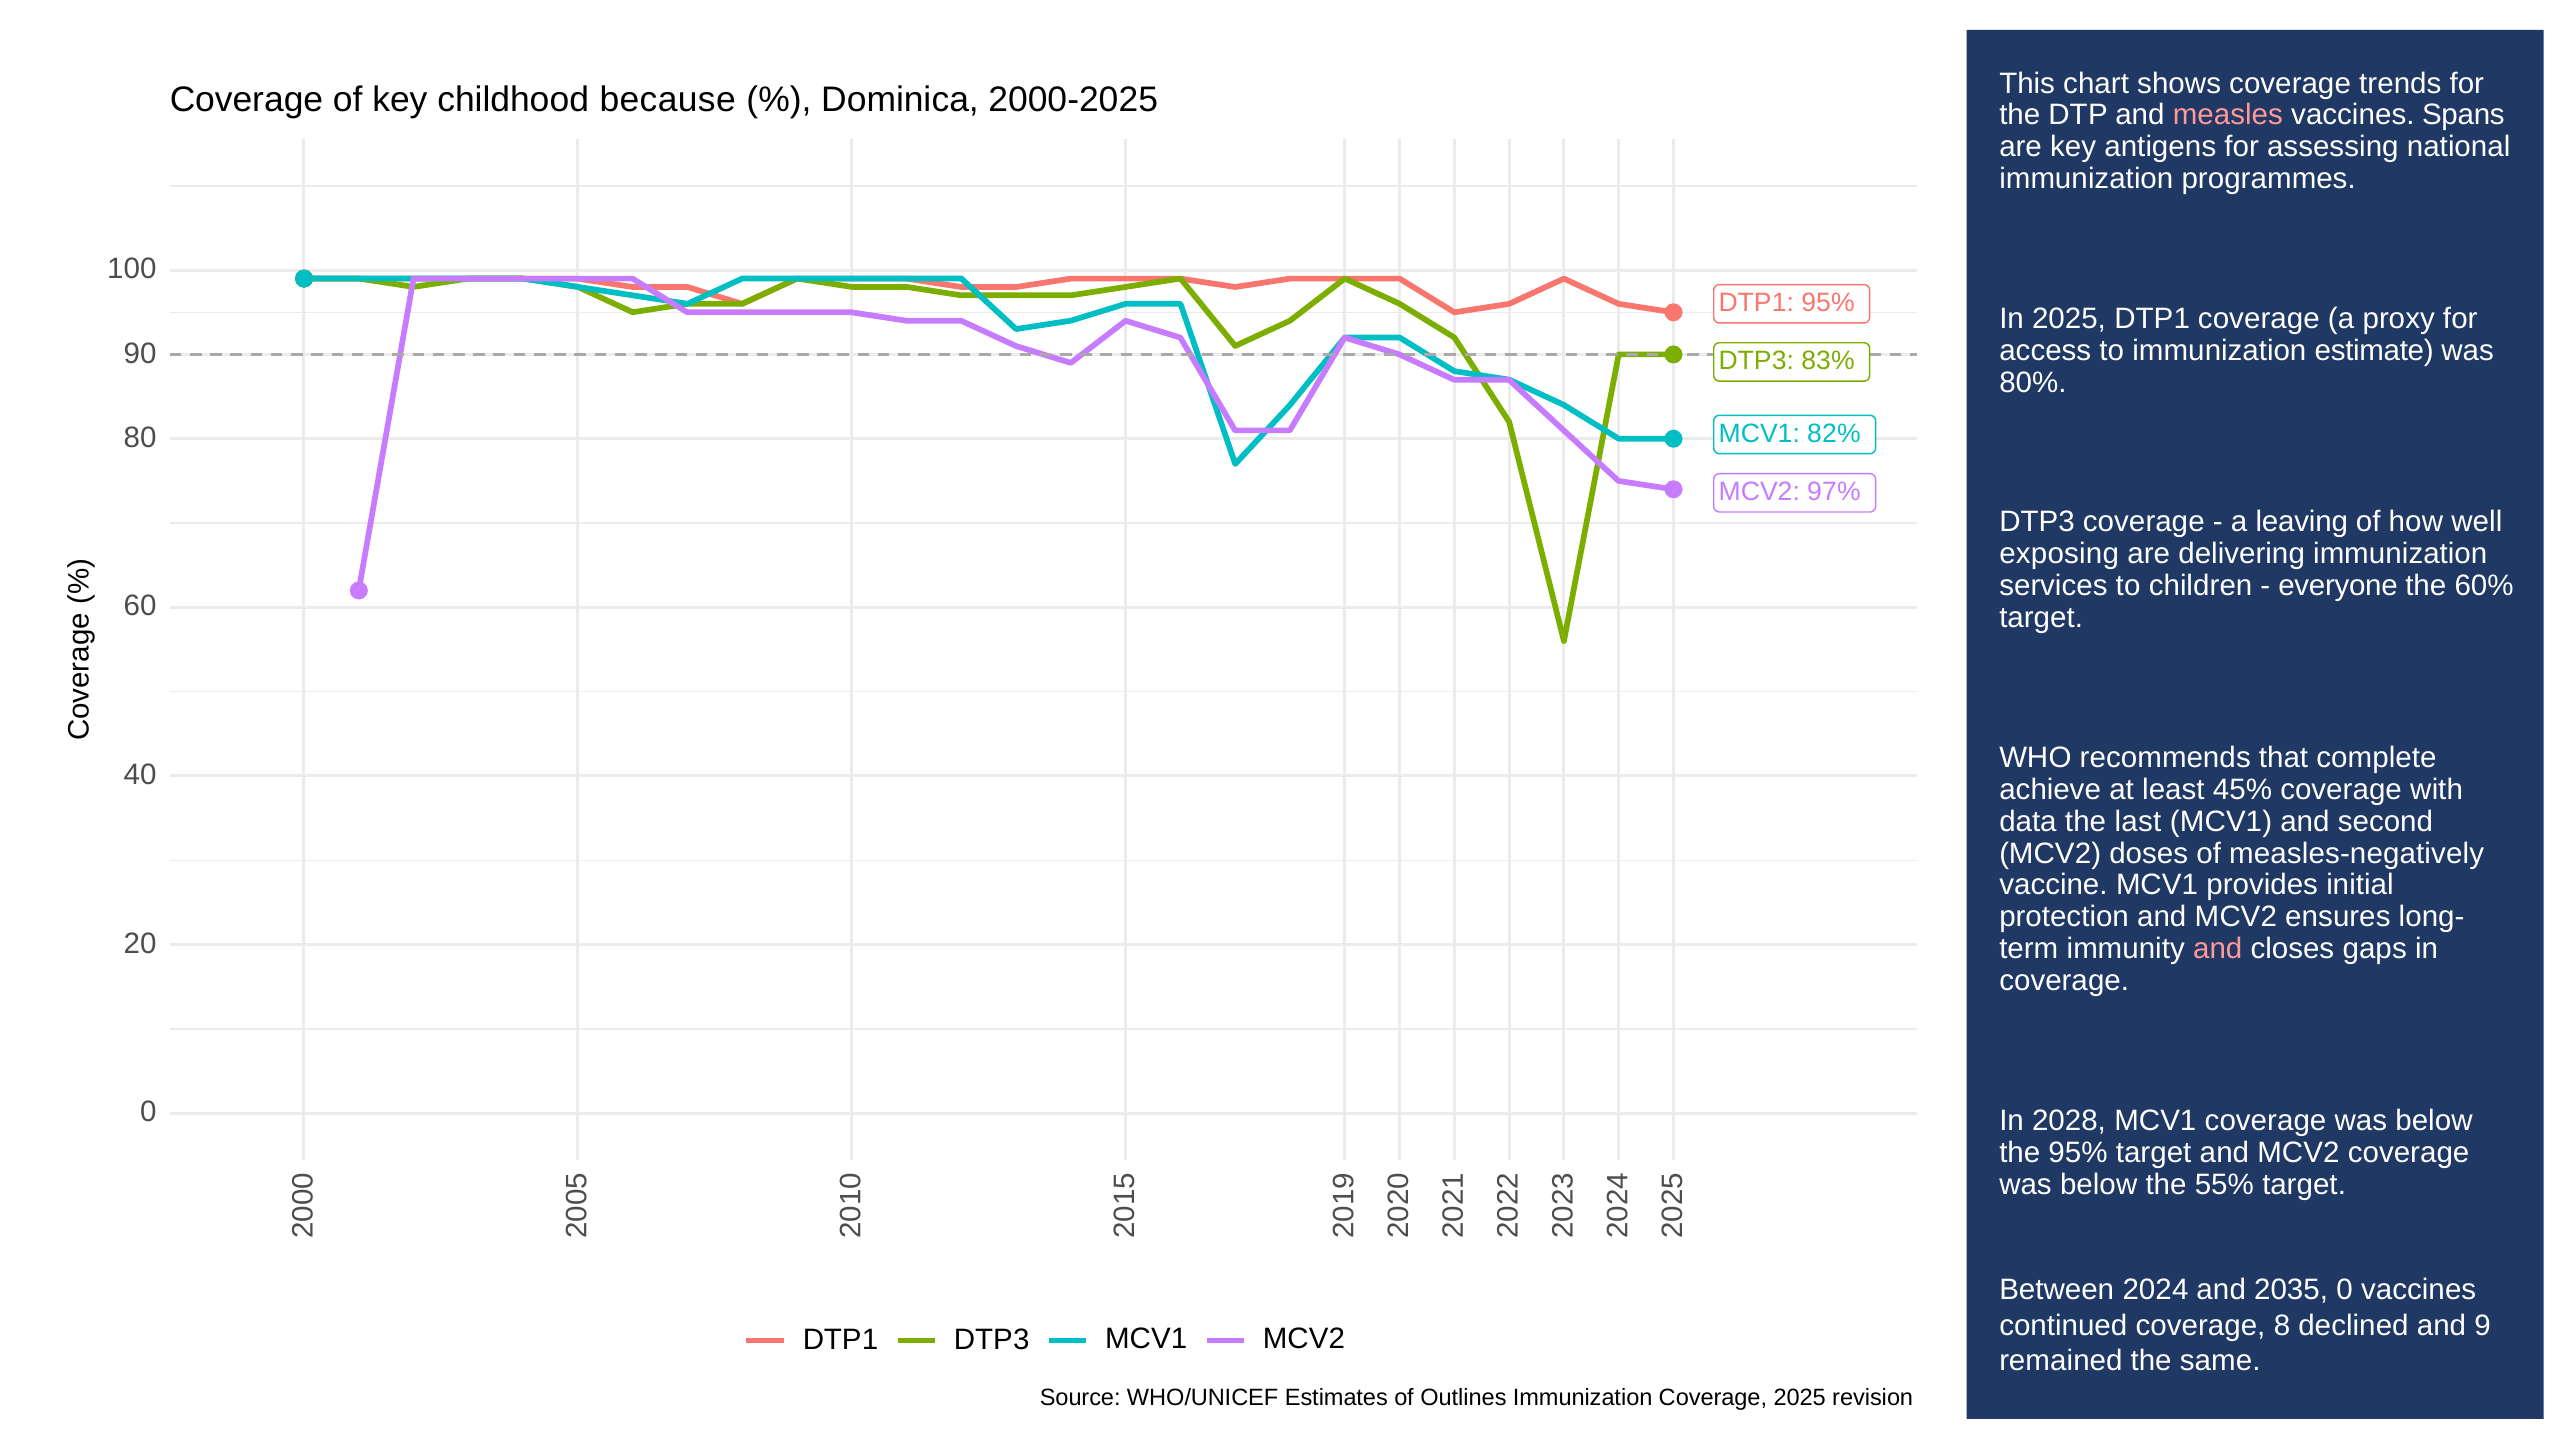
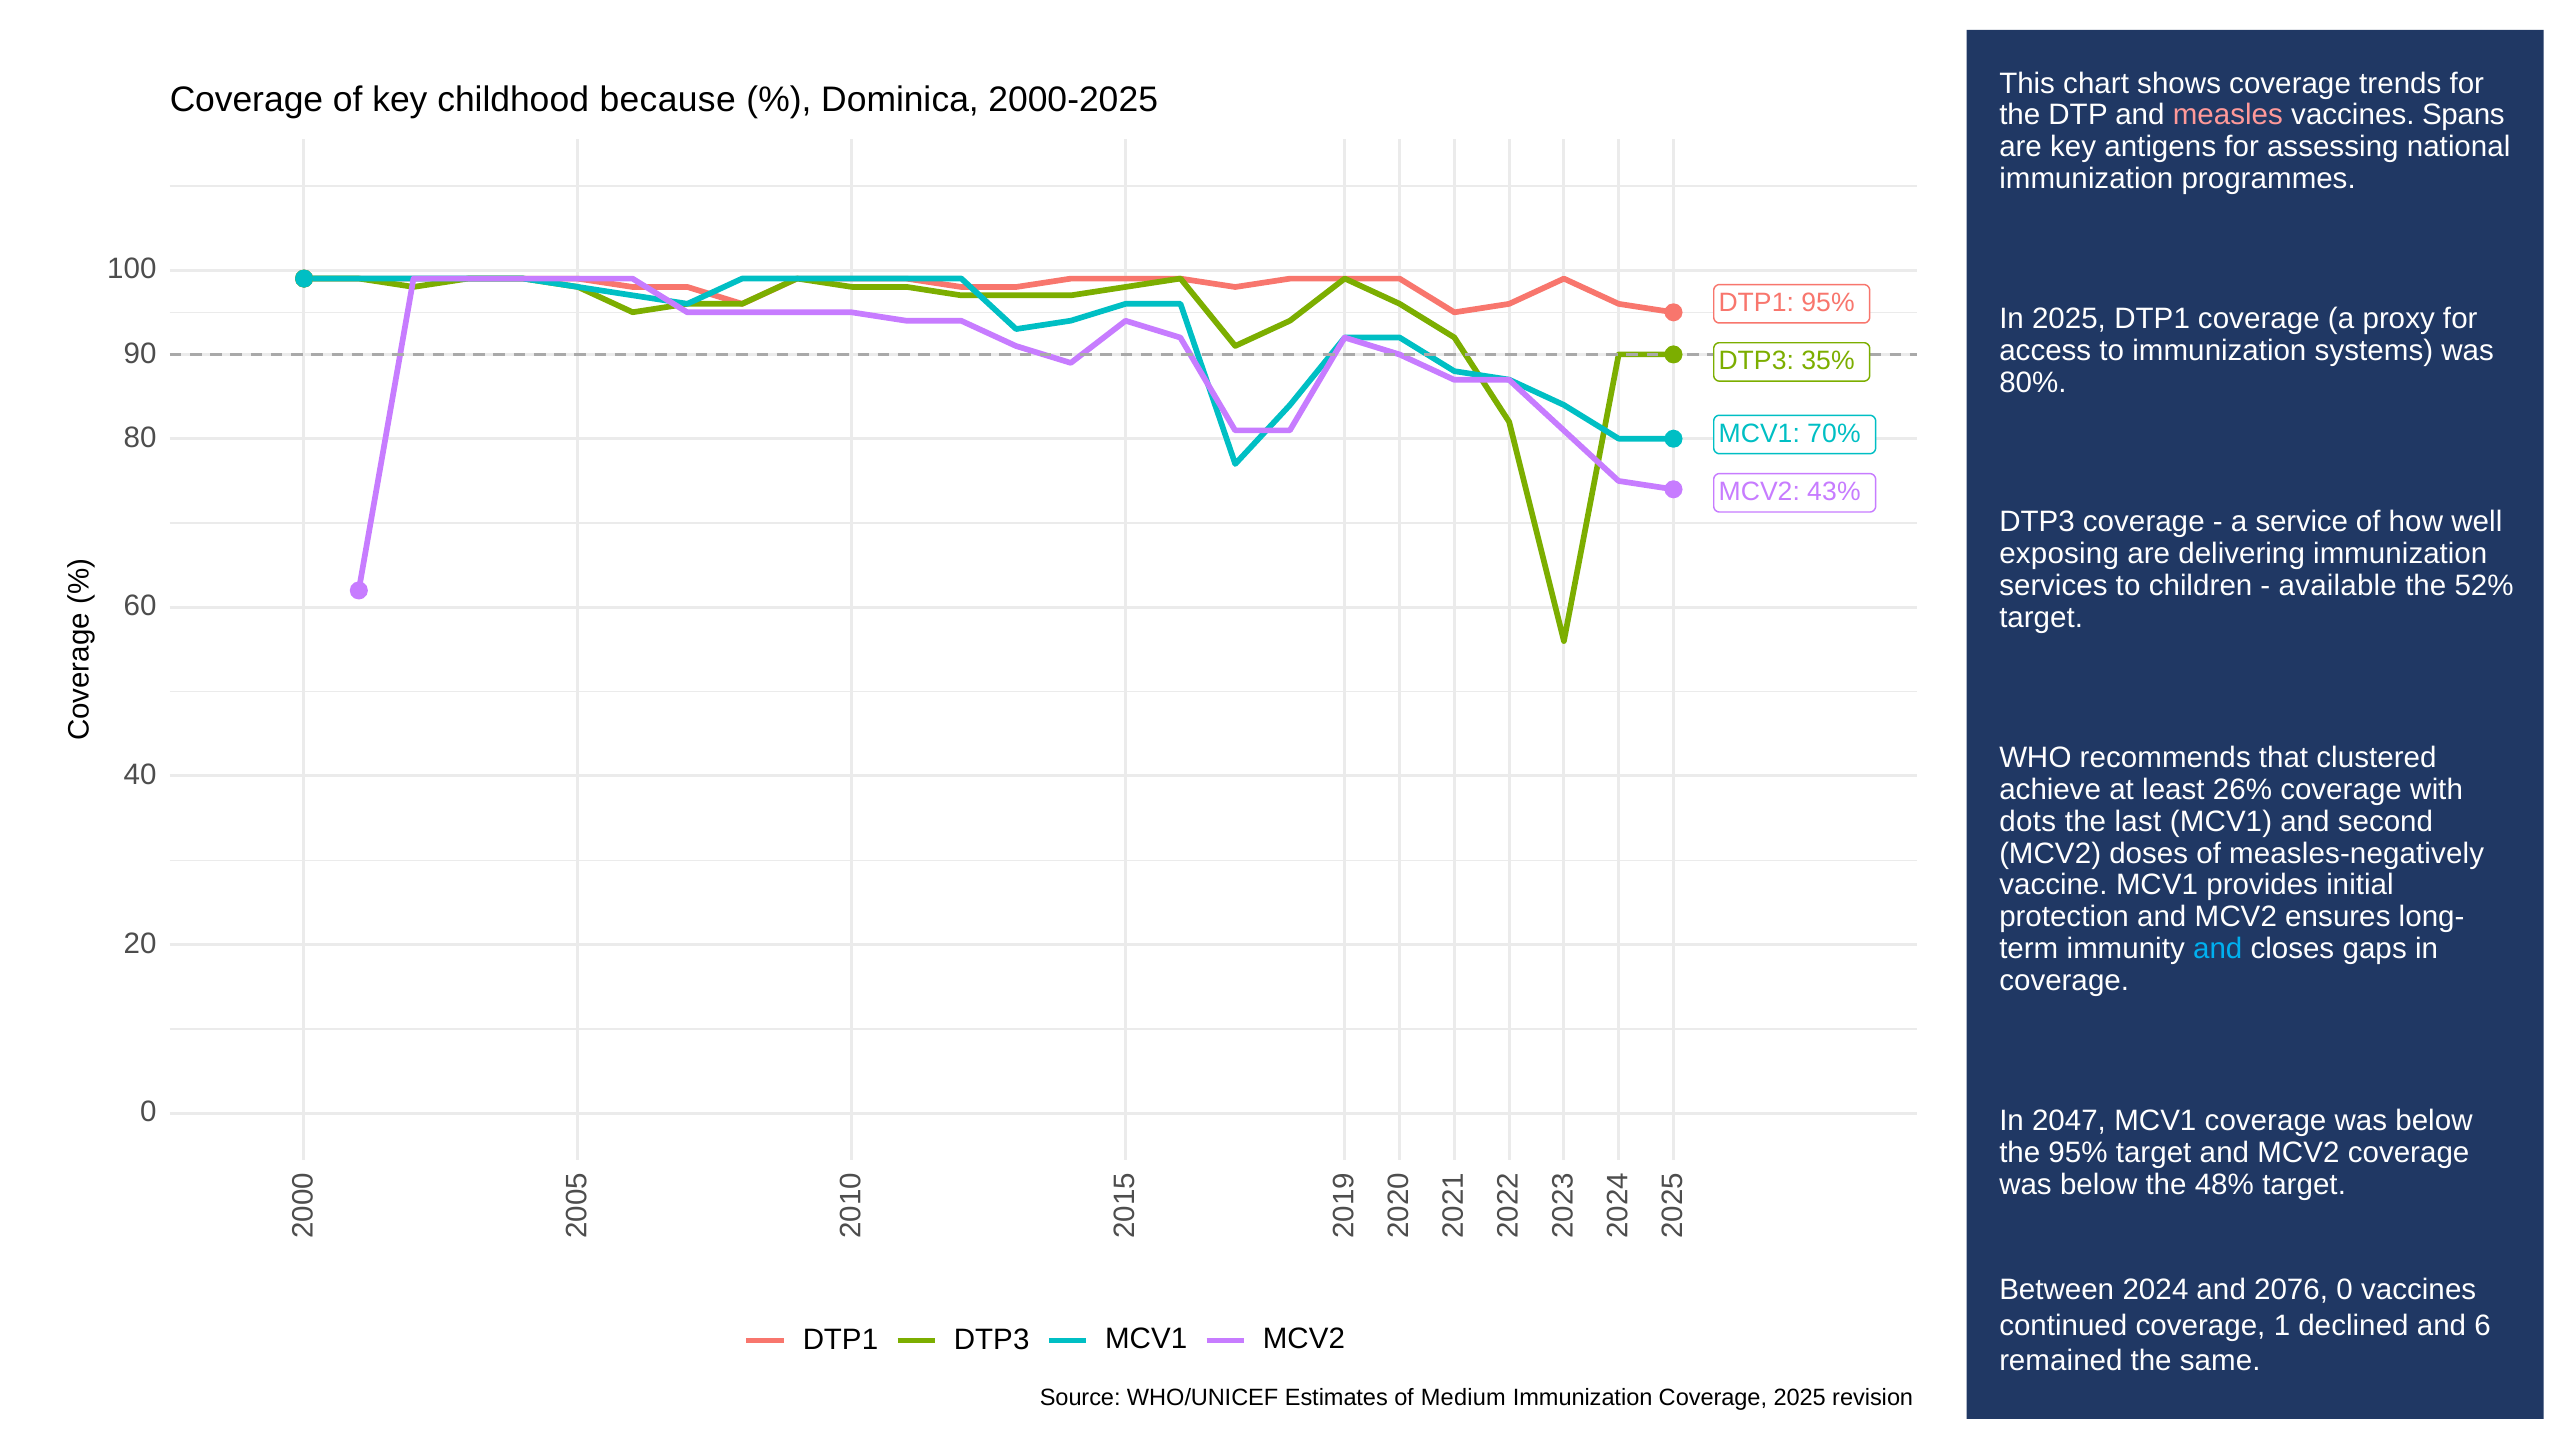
estimate: estimate -> systems (2374, 351)
83%: 83% -> 35% (1828, 361)
82%: 82% -> 70% (1834, 433)
97%: 97% -> 43% (1834, 492)
leaving: leaving -> service (2302, 522)
everyone: everyone -> available (2338, 586)
60%: 60% -> 52% (2484, 586)
complete: complete -> clustered (2376, 758)
45%: 45% -> 26% (2242, 790)
data: data -> dots (2028, 821)
and colour: pink -> light blue (2218, 949)
2028: 2028 -> 2047 (2069, 1121)
55%: 55% -> 48% (2224, 1184)
2035: 2035 -> 2076 (2291, 1290)
coverage 8: 8 -> 1 (2282, 1325)
and 9: 9 -> 6 (2483, 1325)
Outlines: Outlines -> Medium (1463, 1398)
